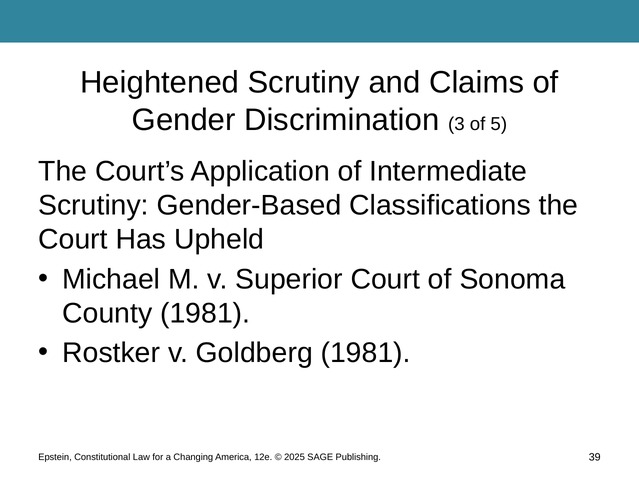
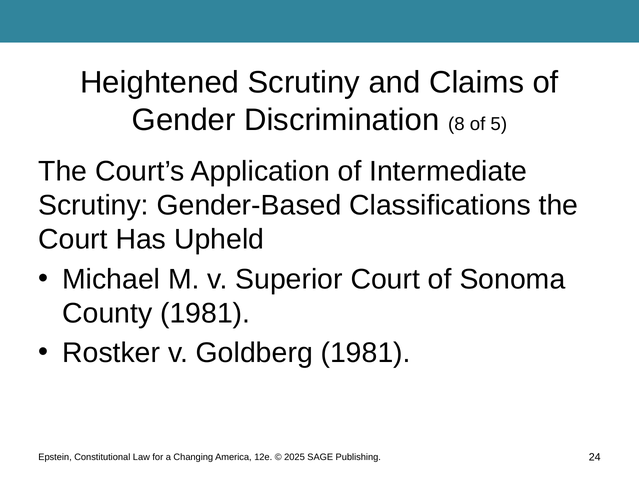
3: 3 -> 8 (456, 124)
39: 39 -> 24 (595, 458)
